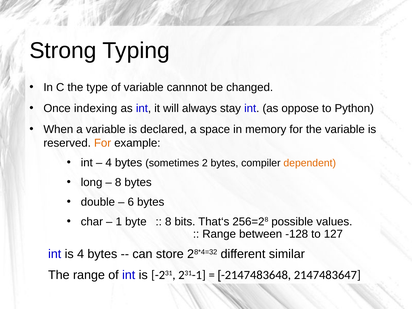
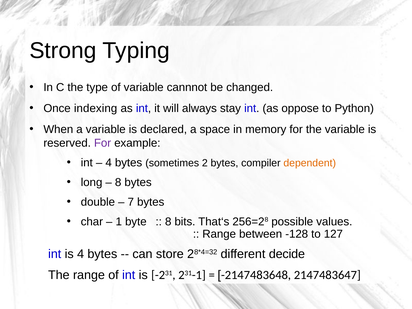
For colour: orange -> purple (103, 143)
6: 6 -> 7 (131, 202)
similar: similar -> decide (287, 254)
